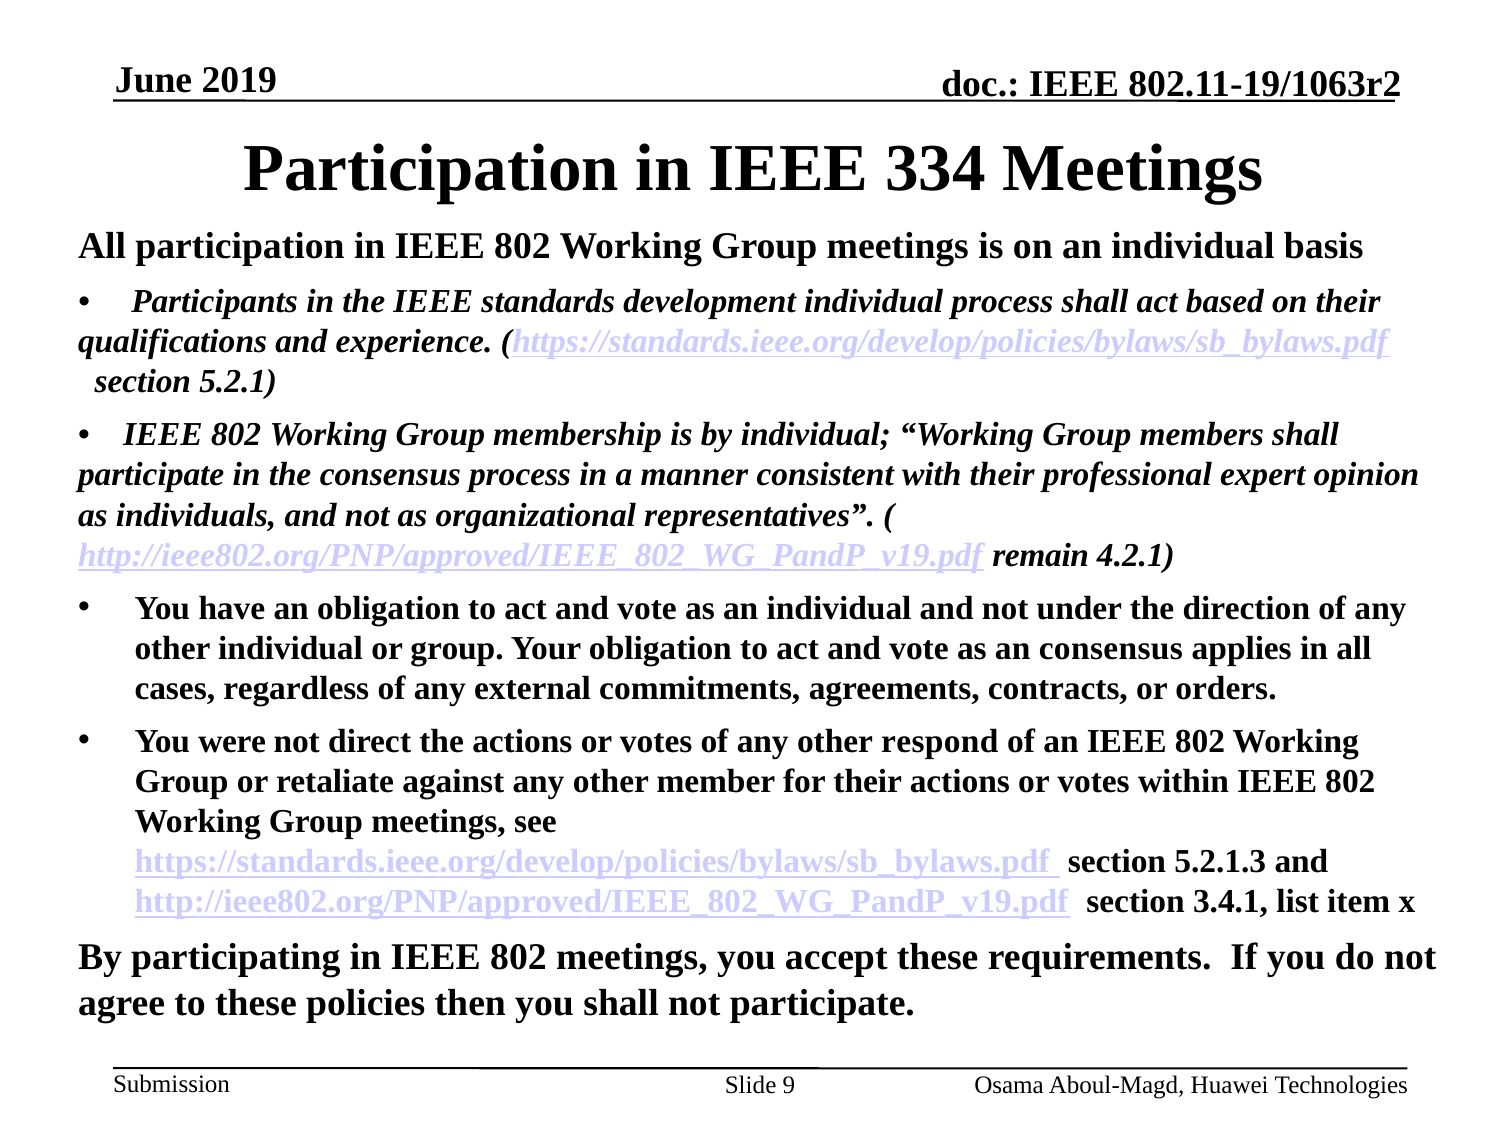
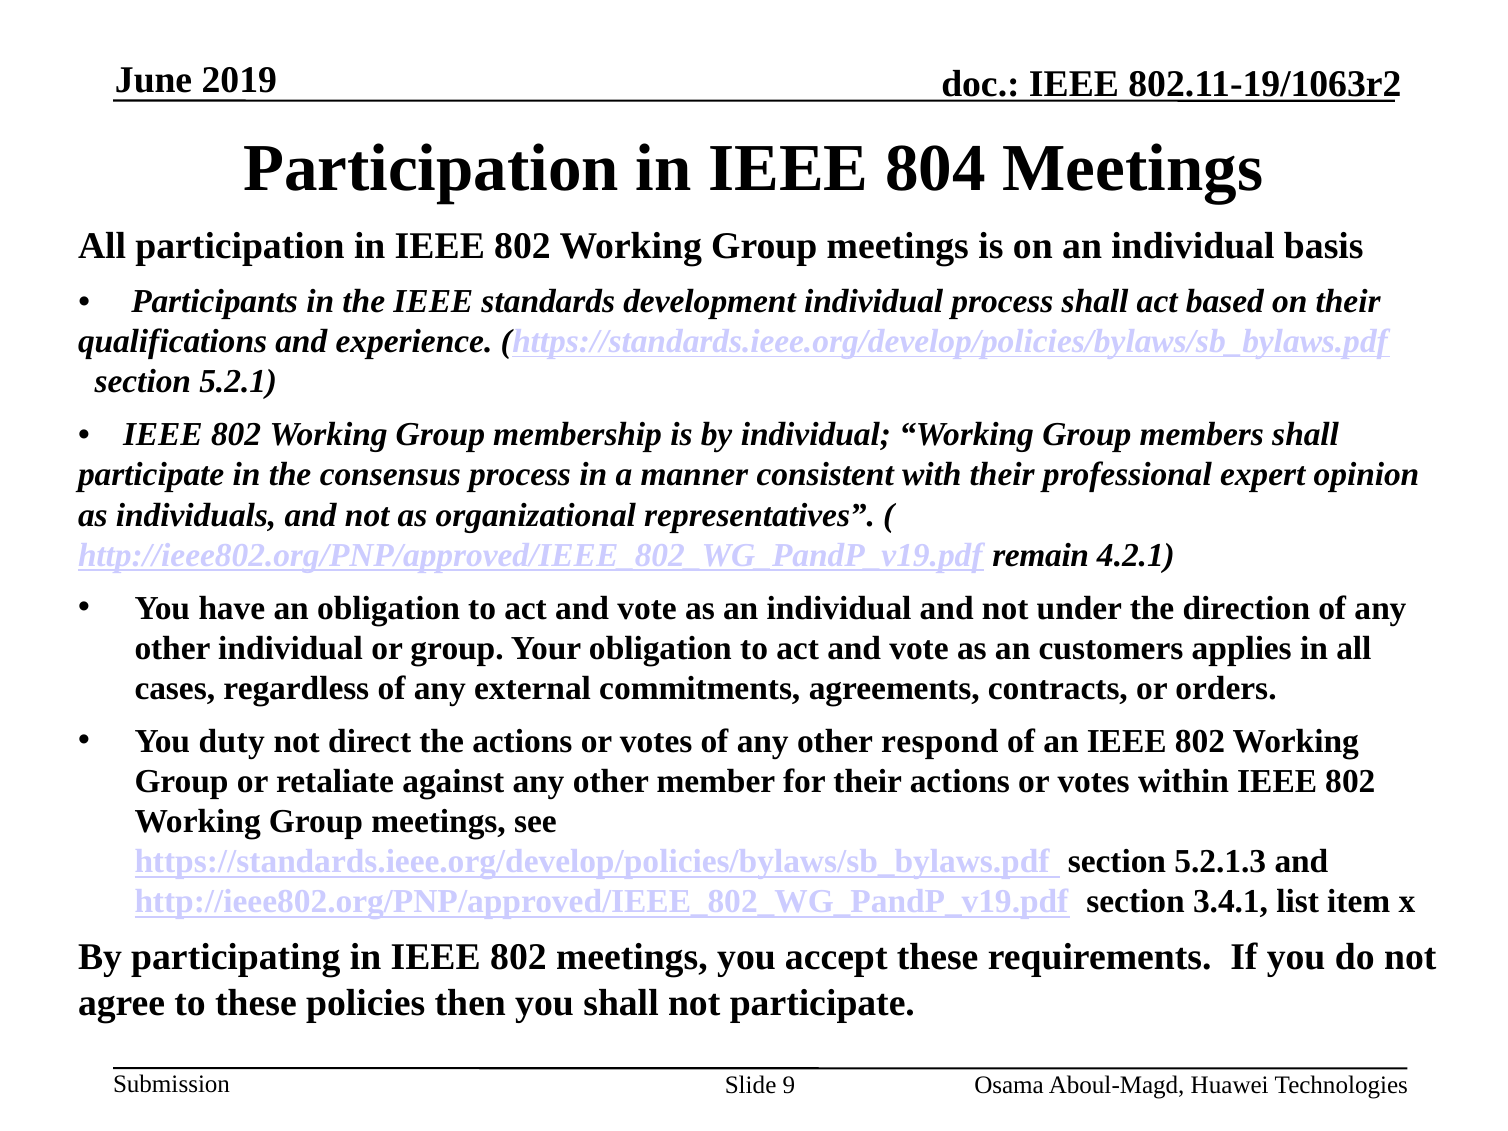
334: 334 -> 804 (936, 168)
an consensus: consensus -> customers (1111, 648)
were: were -> duty (232, 741)
